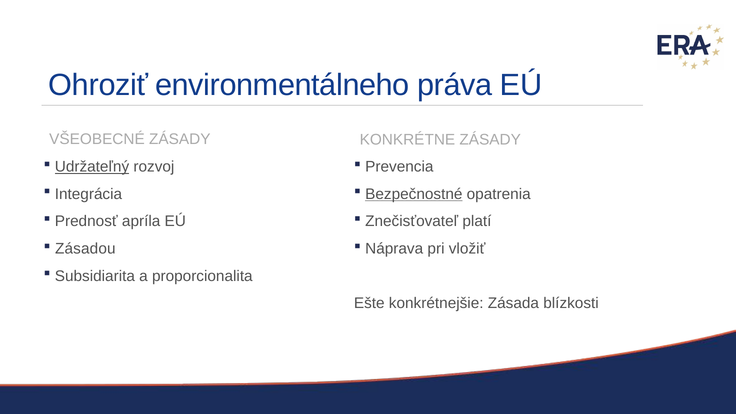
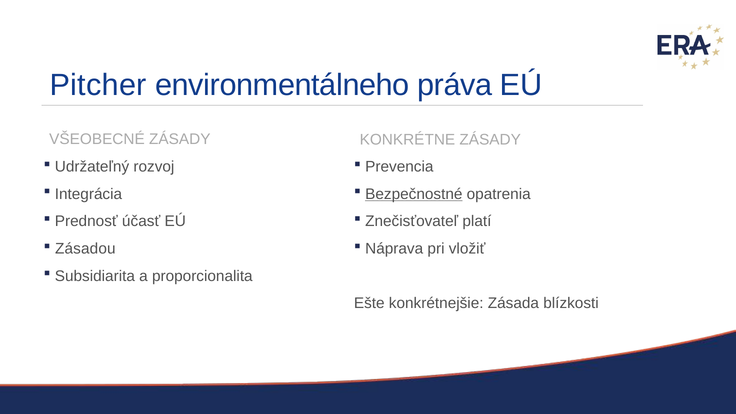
Ohroziť: Ohroziť -> Pitcher (98, 85)
Udržateľný underline: present -> none (92, 167)
apríla: apríla -> účasť (141, 221)
